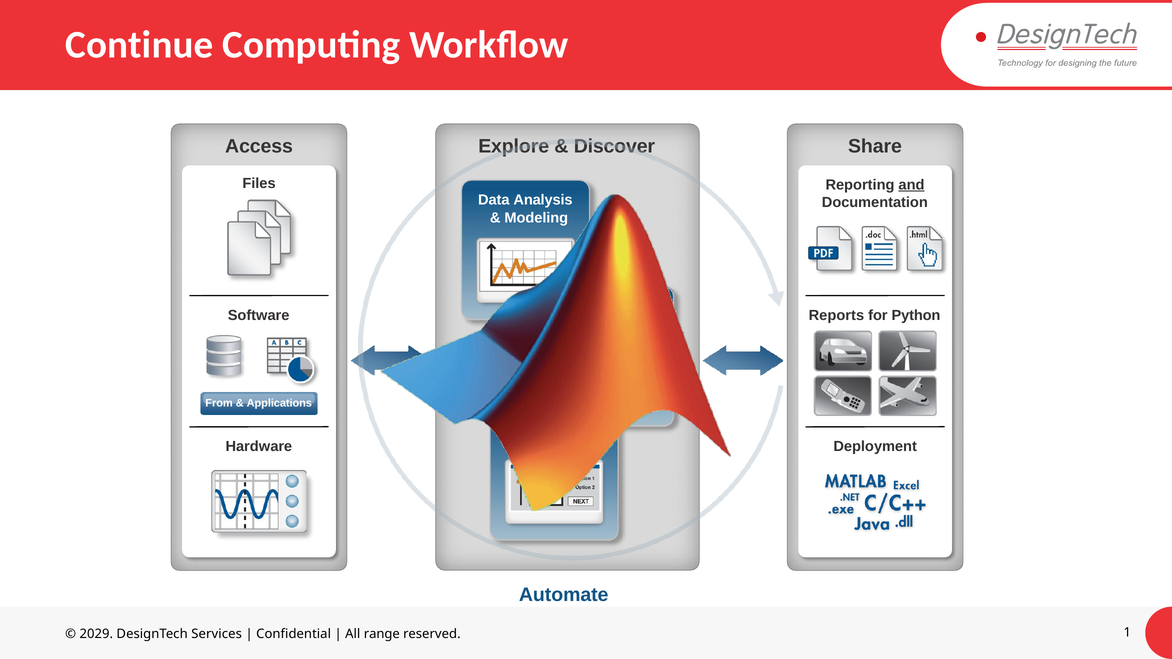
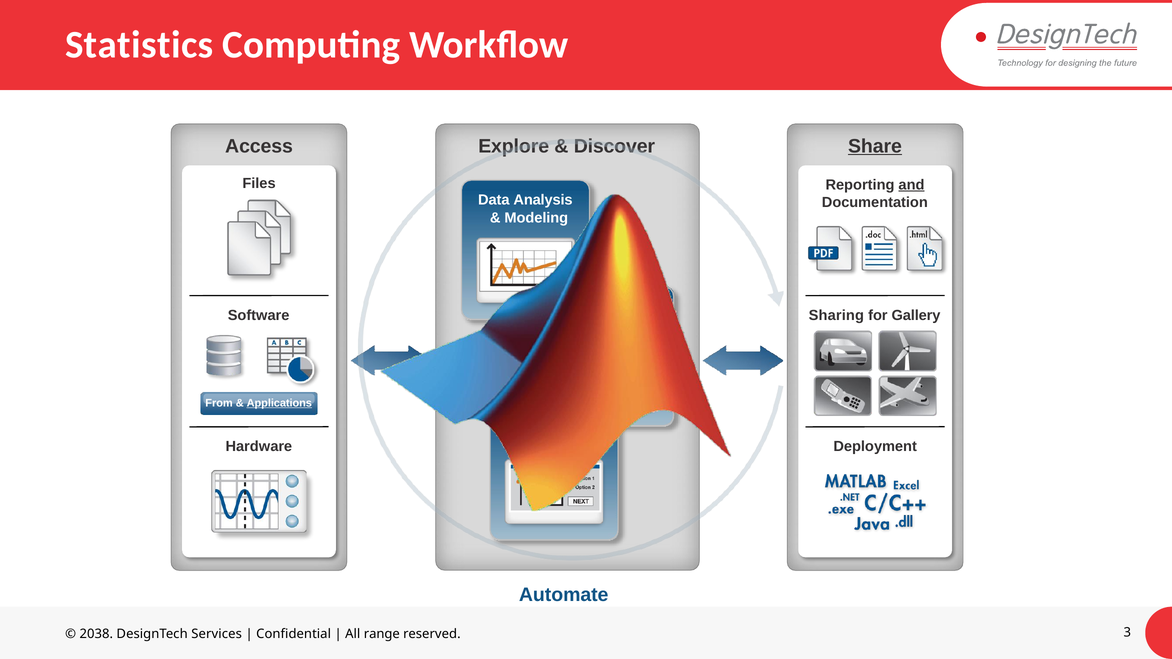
Continue: Continue -> Statistics (139, 45)
Share underline: none -> present (875, 146)
Reports: Reports -> Sharing (836, 316)
Python: Python -> Gallery (916, 316)
Applications underline: none -> present (279, 403)
2029: 2029 -> 2038 (96, 634)
1: 1 -> 3 (1127, 633)
